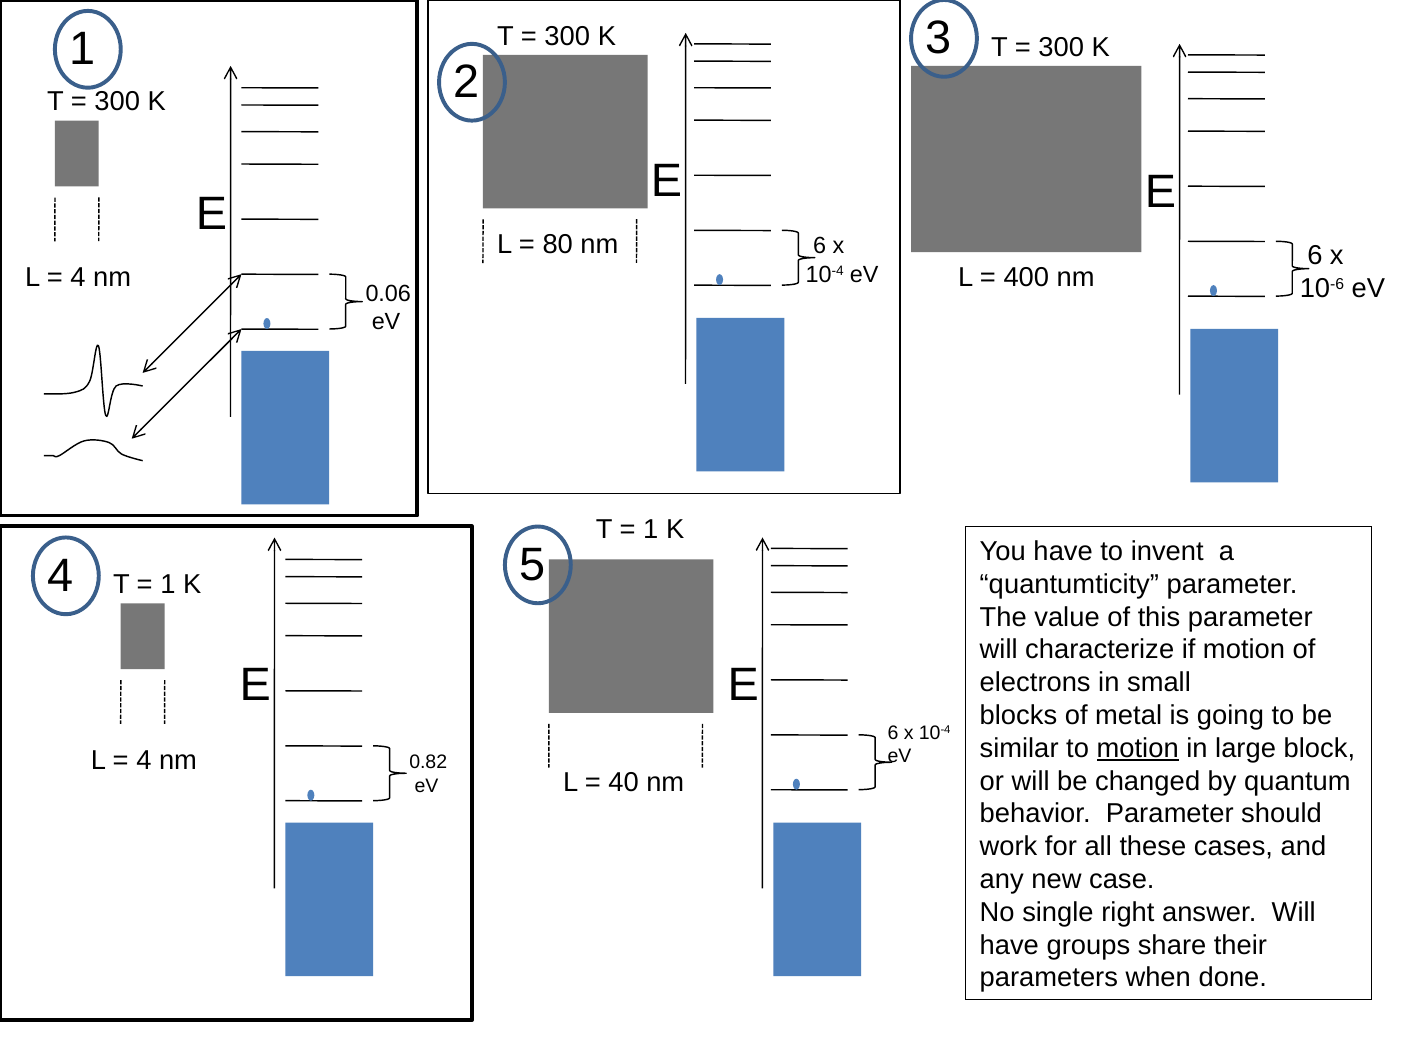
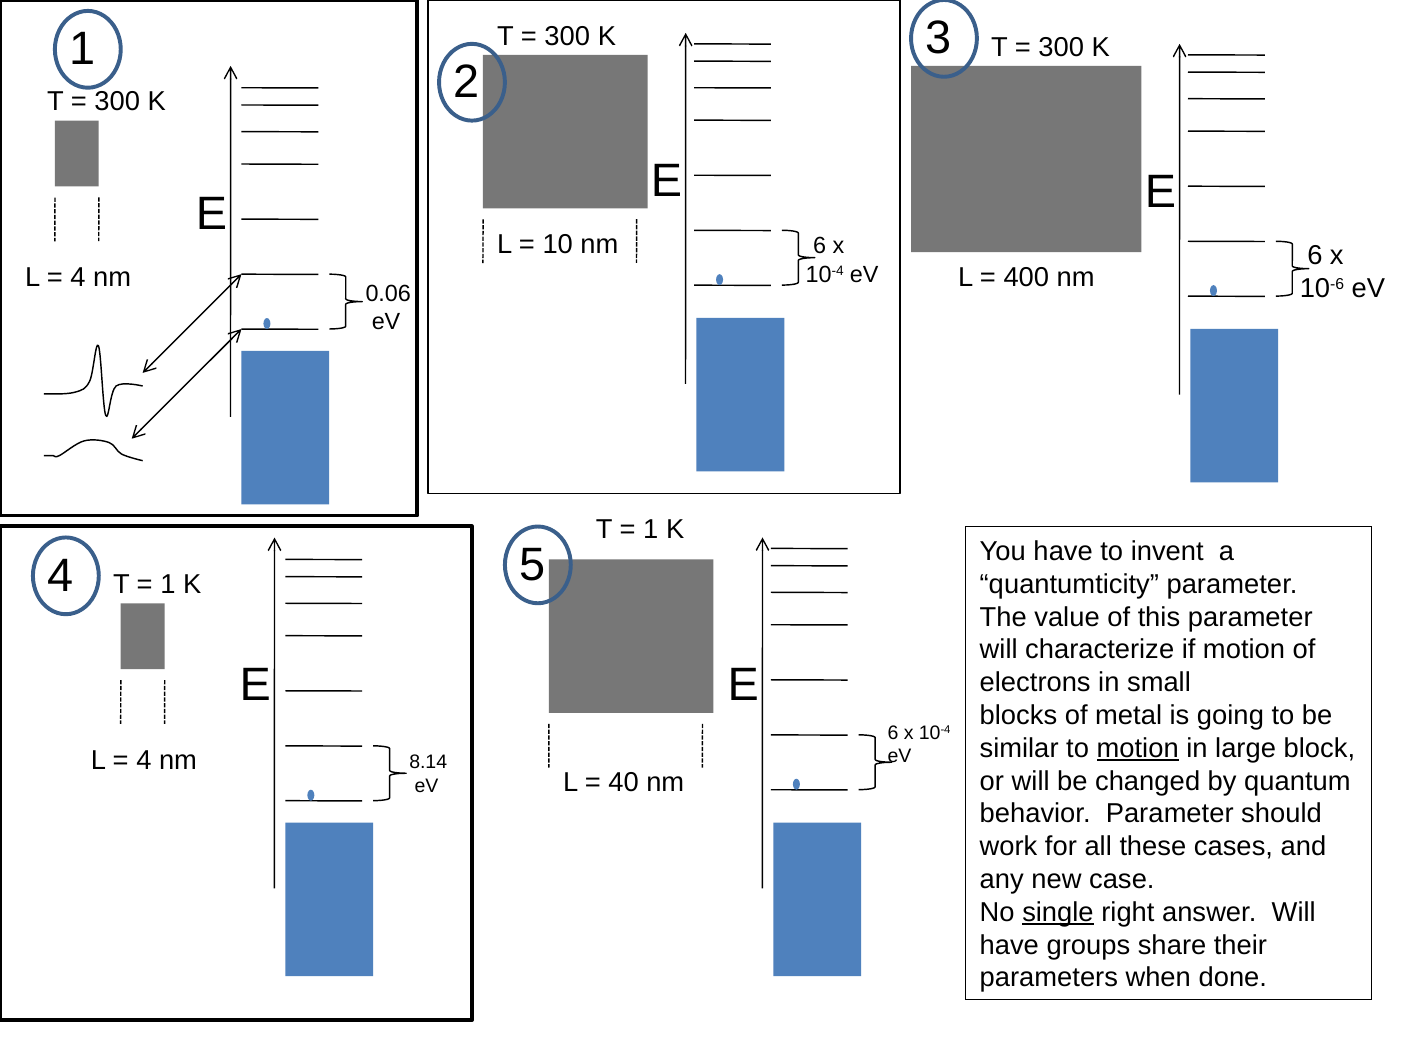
80: 80 -> 10 (558, 245)
0.82: 0.82 -> 8.14 (428, 763)
single underline: none -> present (1058, 913)
